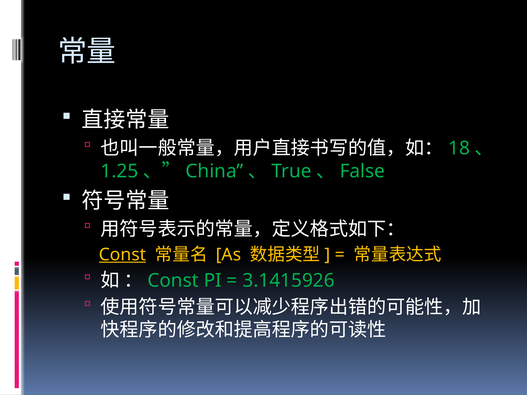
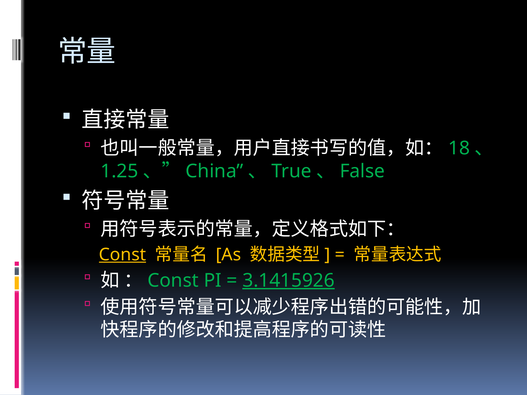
3.1415926 underline: none -> present (289, 281)
